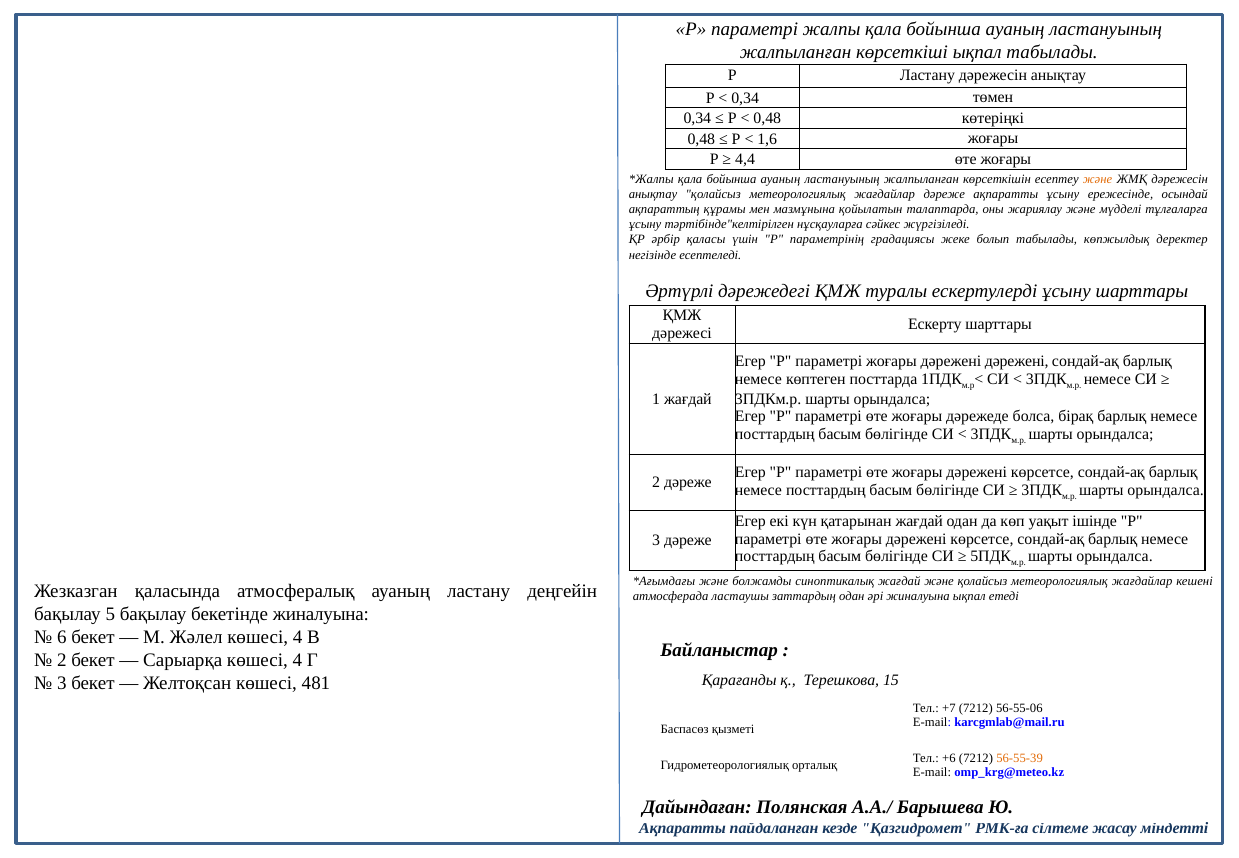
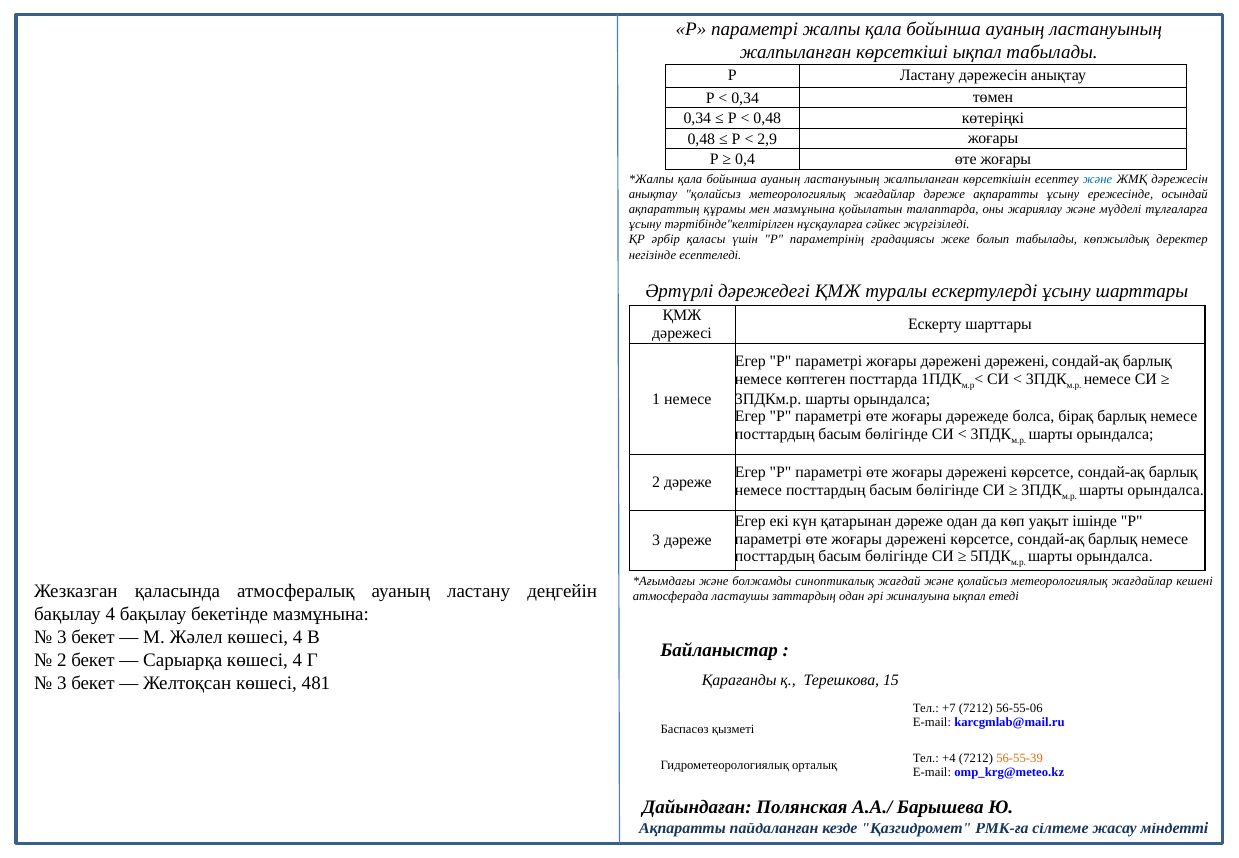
1,6: 1,6 -> 2,9 (767, 139)
4,4: 4,4 -> 0,4 (745, 159)
және colour: orange -> blue (1098, 179)
1 жағдай: жағдай -> немесе (688, 399)
қатарынан жағдай: жағдай -> дәреже (919, 521)
бақылау 5: 5 -> 4 (110, 614)
бекетінде жиналуына: жиналуына -> мазмұнына (321, 614)
6: 6 -> 3 (62, 637)
+6: +6 -> +4 (949, 758)
